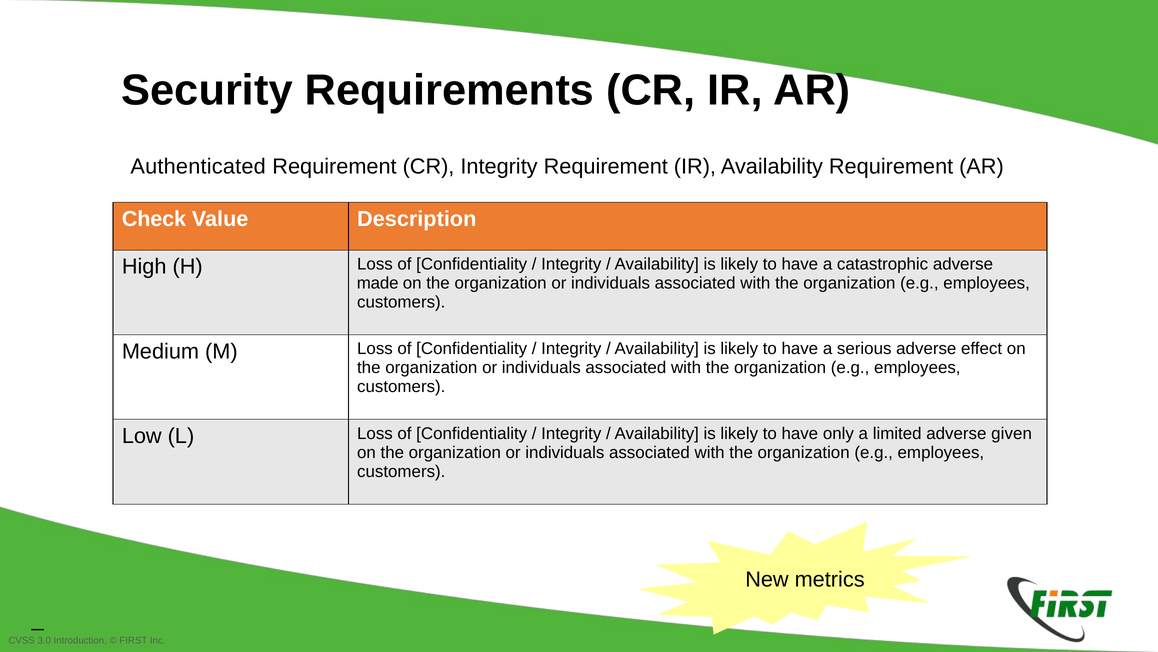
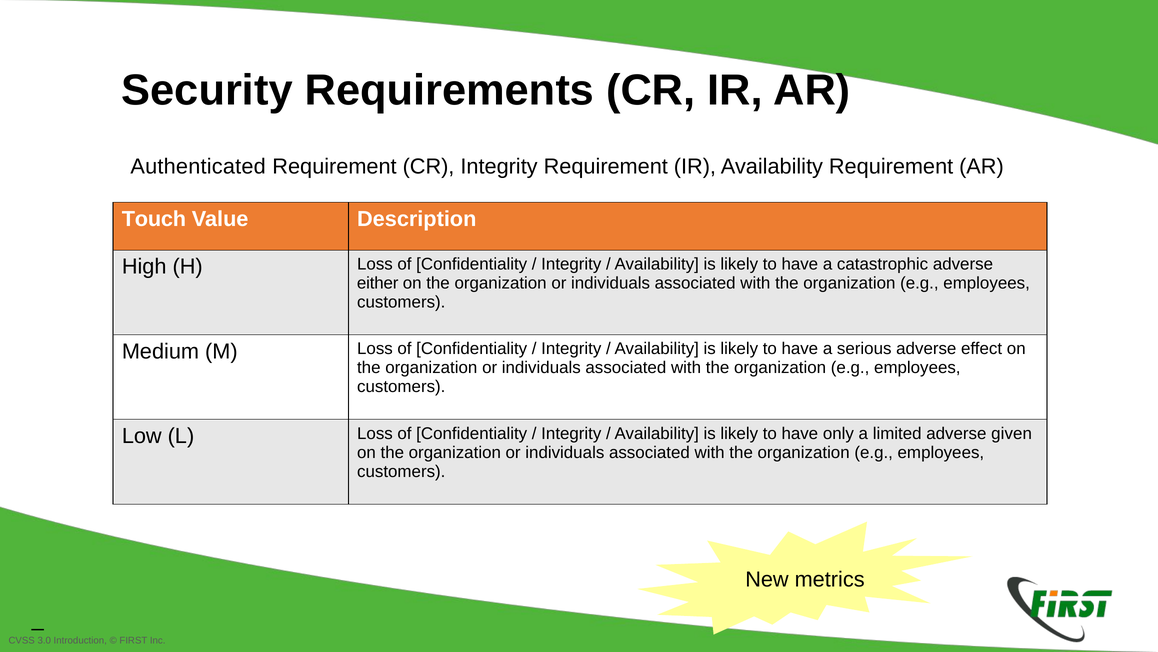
Check: Check -> Touch (154, 219)
made: made -> either (378, 283)
